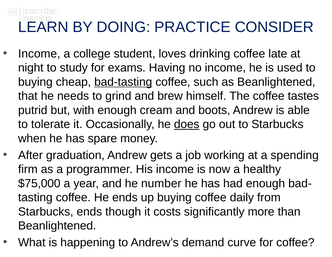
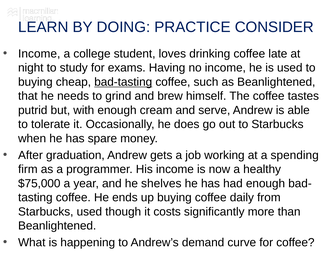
boots: boots -> serve (214, 110)
does underline: present -> none (187, 124)
number: number -> shelves (161, 183)
Starbucks ends: ends -> used (89, 211)
